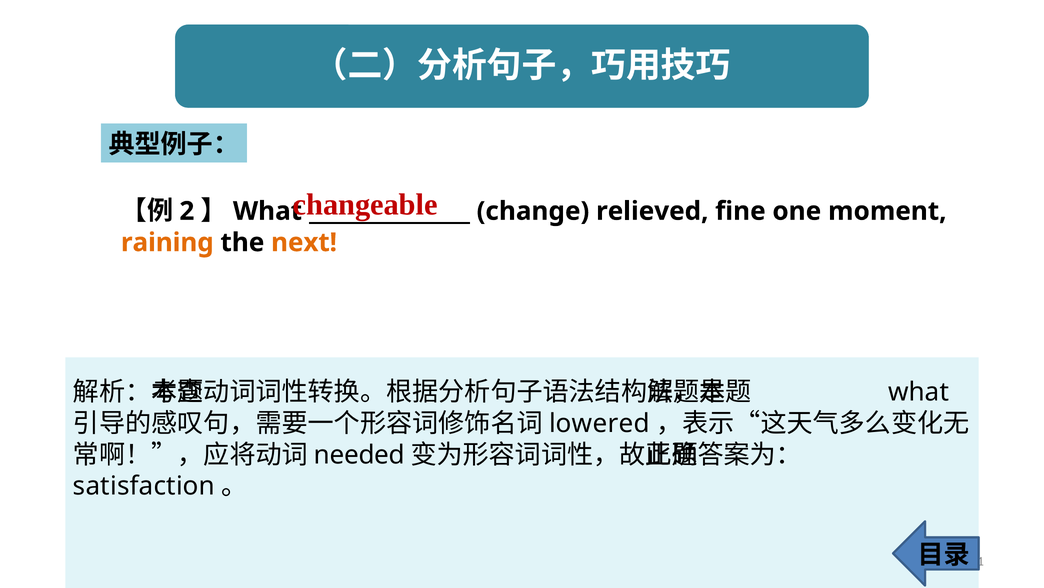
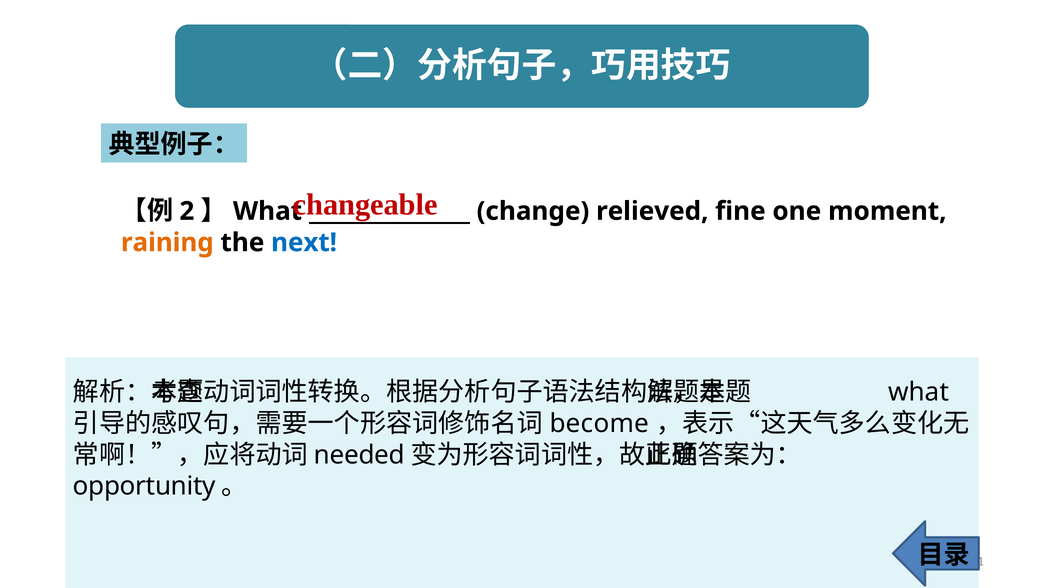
next colour: orange -> blue (304, 242)
lowered: lowered -> become (599, 423)
satisfaction: satisfaction -> opportunity (144, 486)
